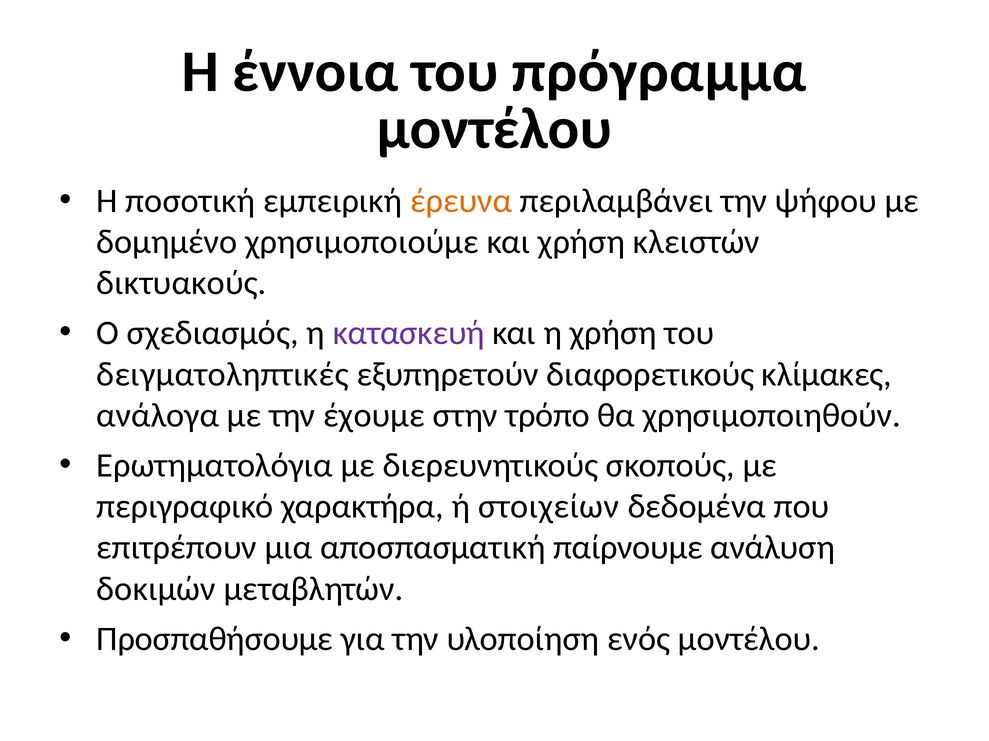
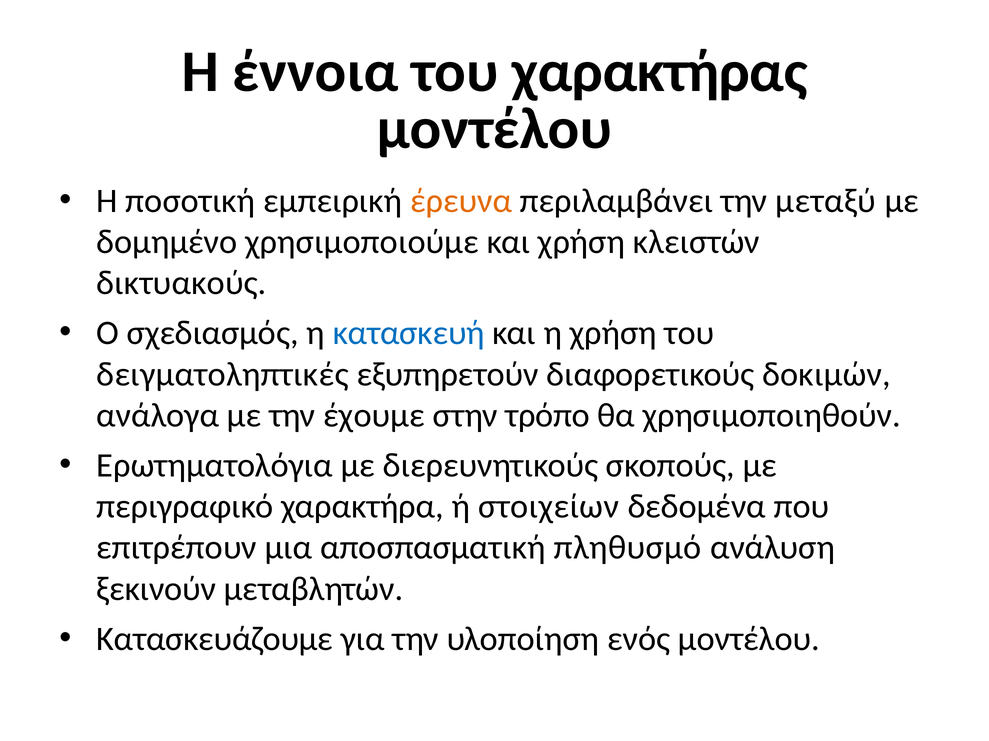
πρόγραμμα: πρόγραμμα -> χαρακτήρας (660, 72)
ψήφου: ψήφου -> μεταξύ (826, 201)
κατασκευή colour: purple -> blue (409, 333)
κλίμακες: κλίμακες -> δοκιμών (826, 375)
παίρνουμε: παίρνουμε -> πληθυσμό (628, 548)
δοκιμών: δοκιμών -> ξεκινούν (156, 589)
Προσπαθήσουμε: Προσπαθήσουμε -> Κατασκευάζουμε (215, 639)
